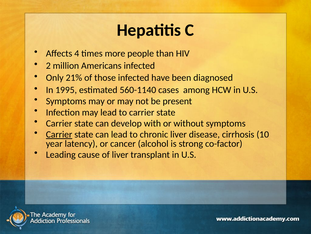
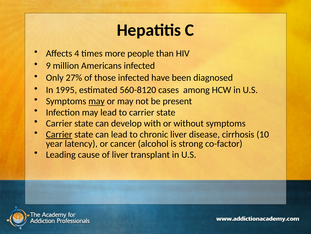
2: 2 -> 9 (48, 65)
21%: 21% -> 27% (74, 78)
560-1140: 560-1140 -> 560-8120 (138, 90)
may underline: none -> present (97, 101)
